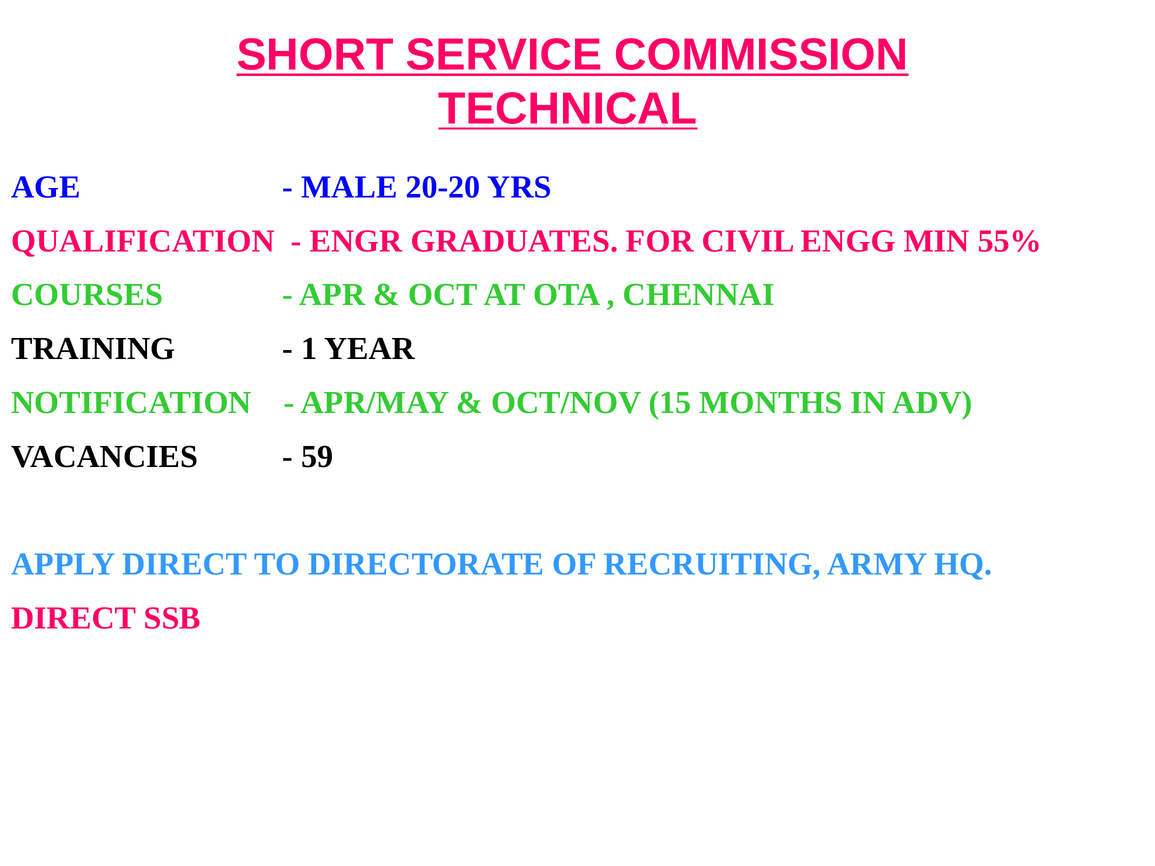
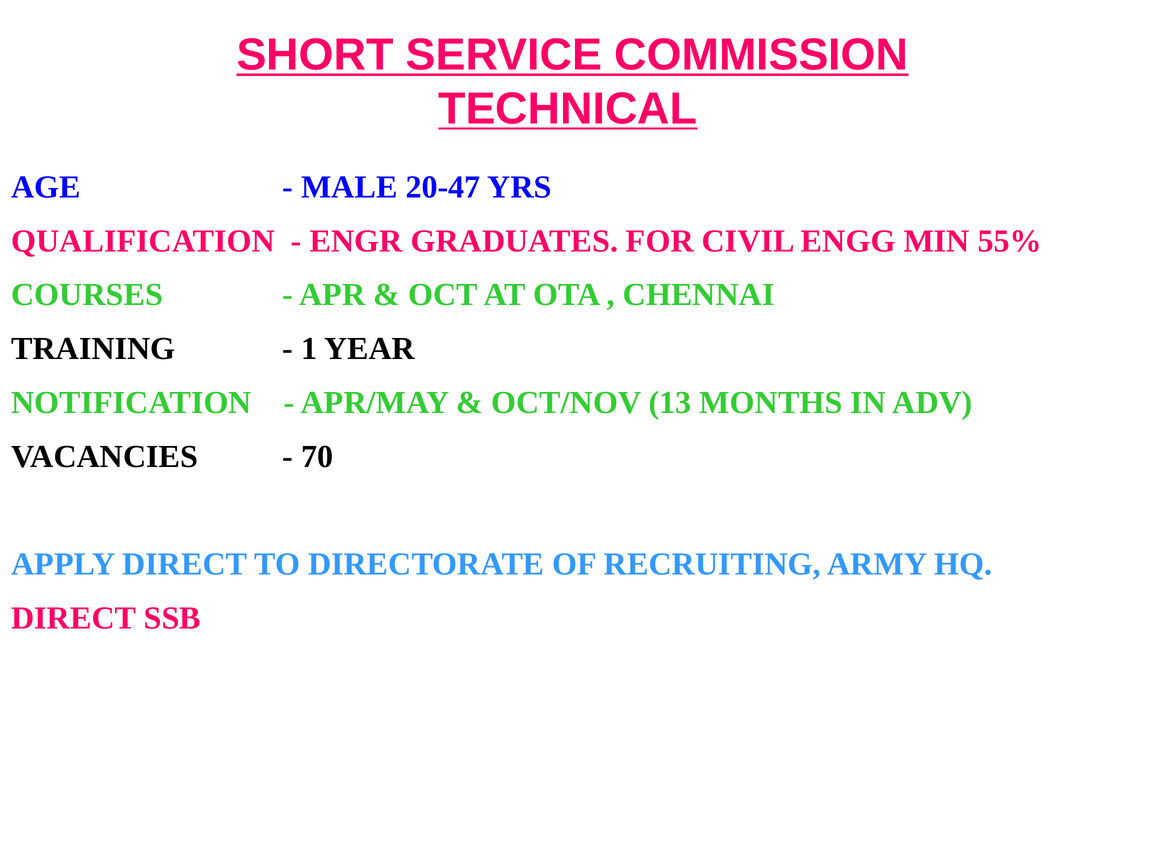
20-20: 20-20 -> 20-47 (443, 187)
15: 15 -> 13 (670, 403)
59: 59 -> 70 (317, 457)
